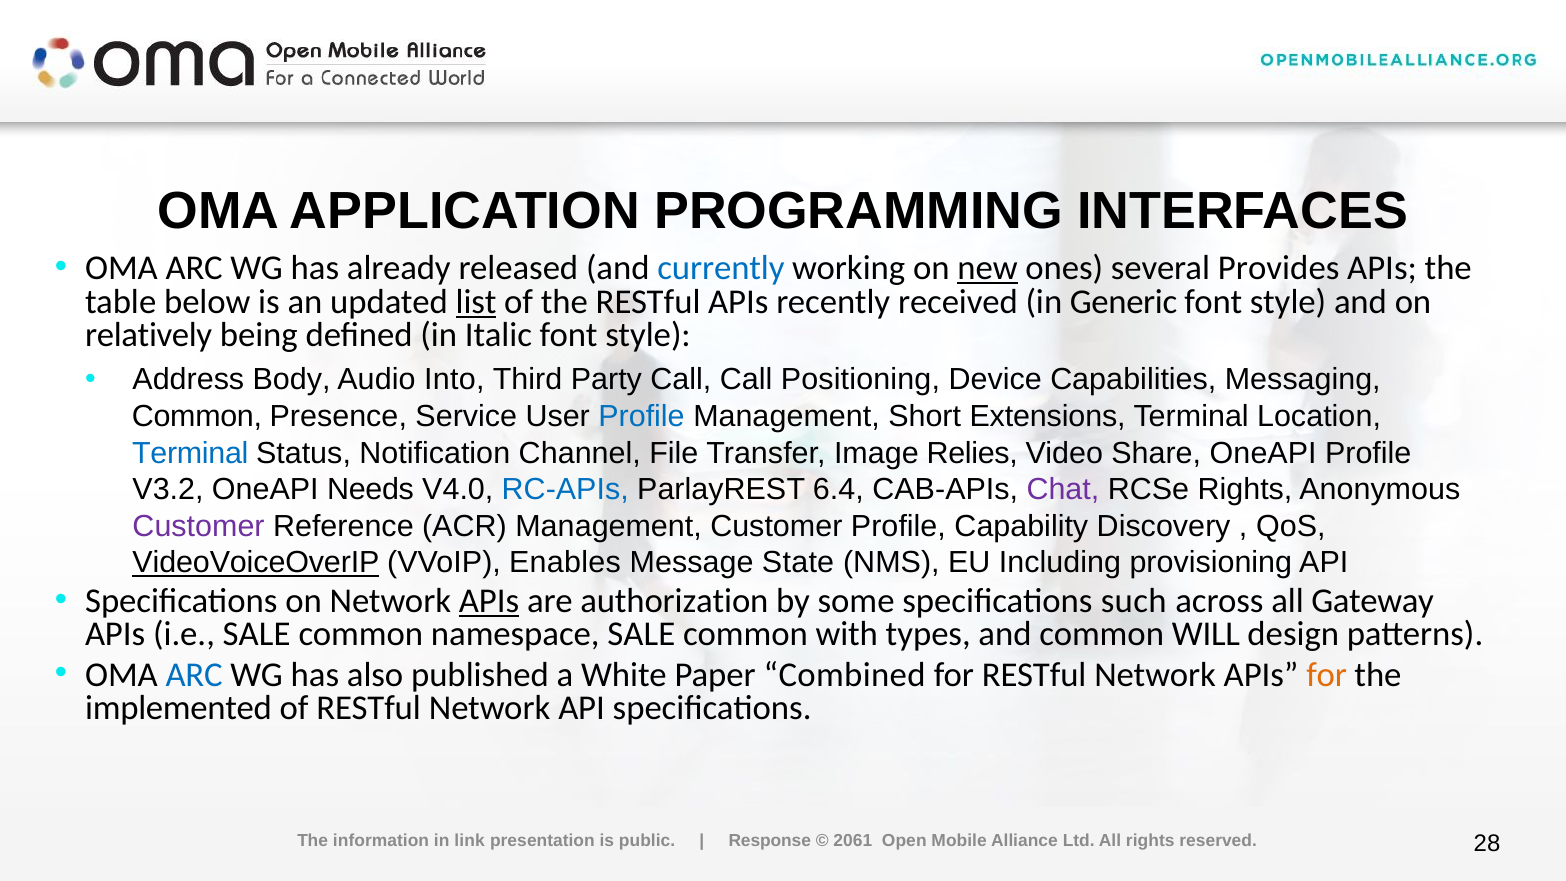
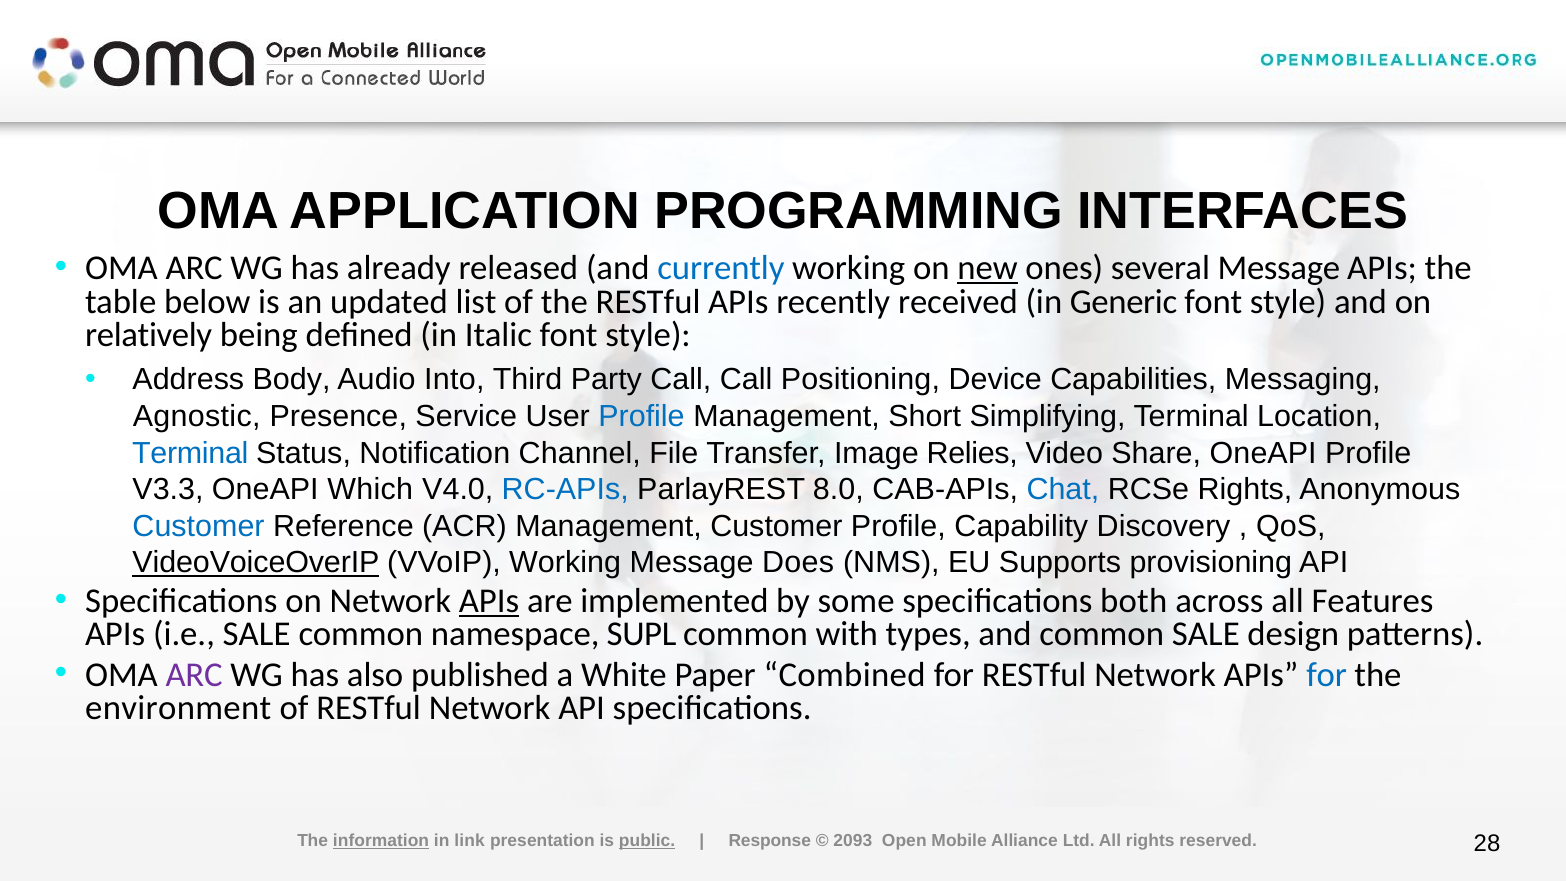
several Provides: Provides -> Message (1279, 268)
list underline: present -> none (476, 302)
Common: Common -> Agnostic (197, 416)
Extensions: Extensions -> Simplifying (1048, 416)
V3.2: V3.2 -> V3.3 (168, 489)
Needs: Needs -> Which (370, 489)
6.4: 6.4 -> 8.0 (838, 489)
Chat colour: purple -> blue (1063, 489)
Customer colour: purple -> blue (199, 526)
VVoIP Enables: Enables -> Working (565, 563)
State: State -> Does (798, 563)
Including: Including -> Supports (1060, 563)
authorization: authorization -> implemented (674, 601)
such: such -> both (1134, 601)
Gateway: Gateway -> Features (1373, 601)
namespace SALE: SALE -> SUPL (642, 634)
common WILL: WILL -> SALE (1206, 634)
ARC colour: blue -> purple (194, 675)
for colour: orange -> blue (1327, 675)
implemented: implemented -> environment (178, 708)
information underline: none -> present (381, 841)
public underline: none -> present (647, 841)
2061: 2061 -> 2093 (853, 841)
